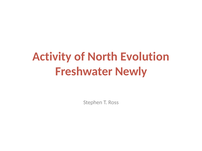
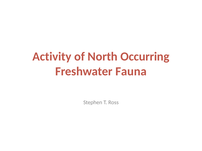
Evolution: Evolution -> Occurring (145, 57)
Newly: Newly -> Fauna (131, 72)
